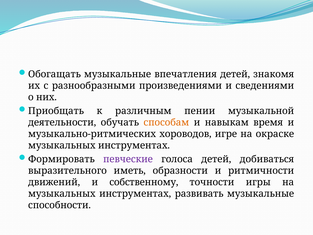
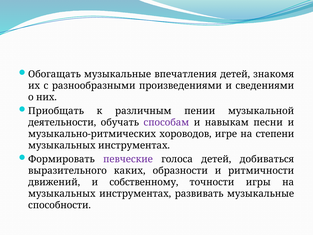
способам colour: orange -> purple (166, 122)
время: время -> песни (268, 122)
окраске: окраске -> степени (275, 134)
иметь: иметь -> каких (130, 170)
